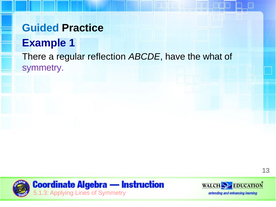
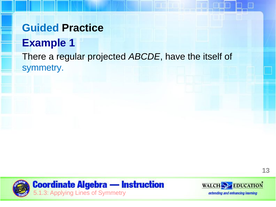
reflection: reflection -> projected (107, 57)
what: what -> itself (212, 57)
symmetry colour: purple -> blue (43, 68)
